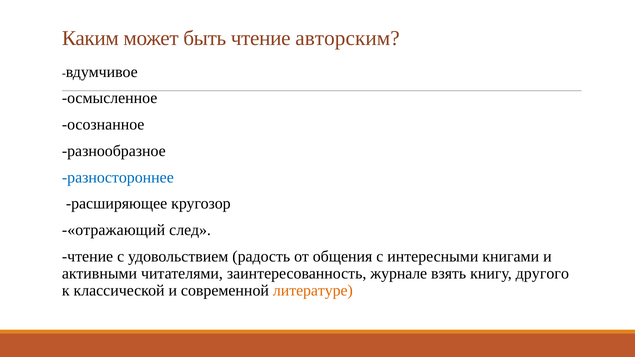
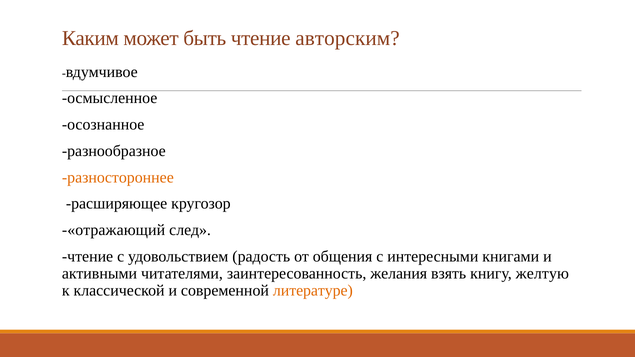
разностороннее colour: blue -> orange (118, 177)
журнале: журнале -> желания (399, 274)
другого: другого -> желтую (542, 274)
